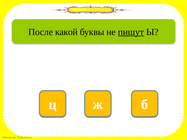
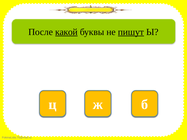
какой underline: none -> present (66, 32)
